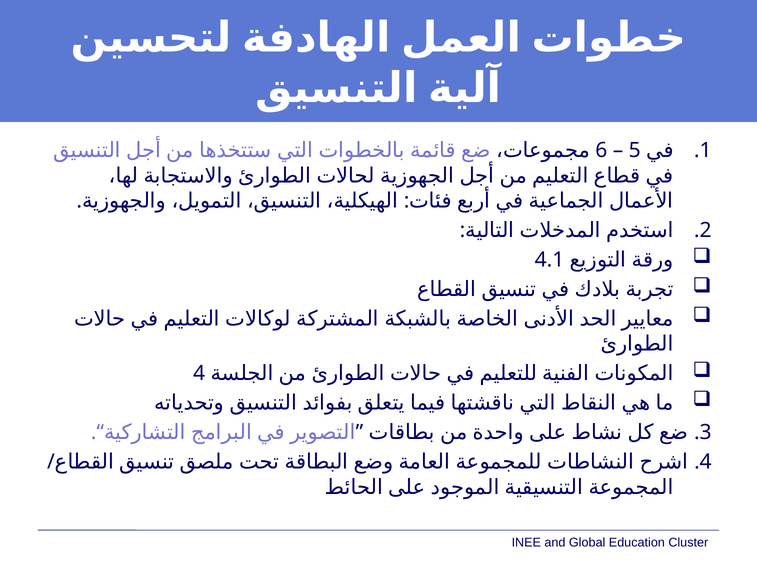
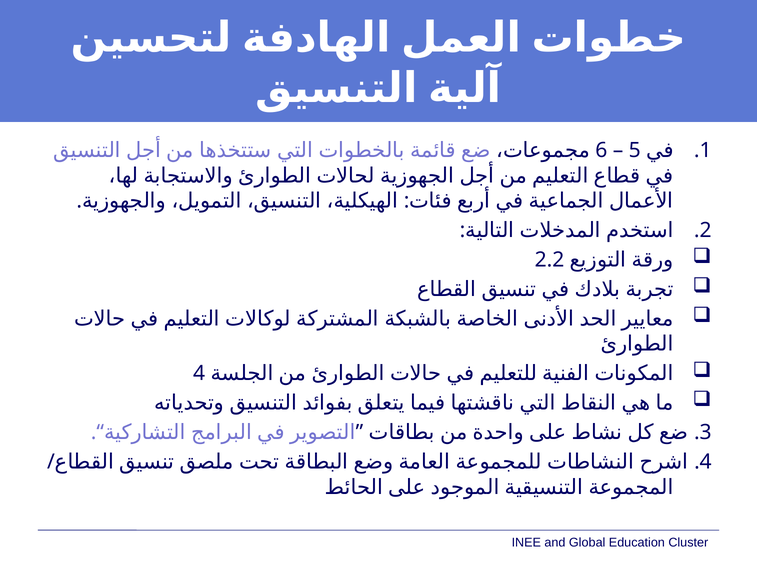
4.1: 4.1 -> 2.2 (550, 260)
